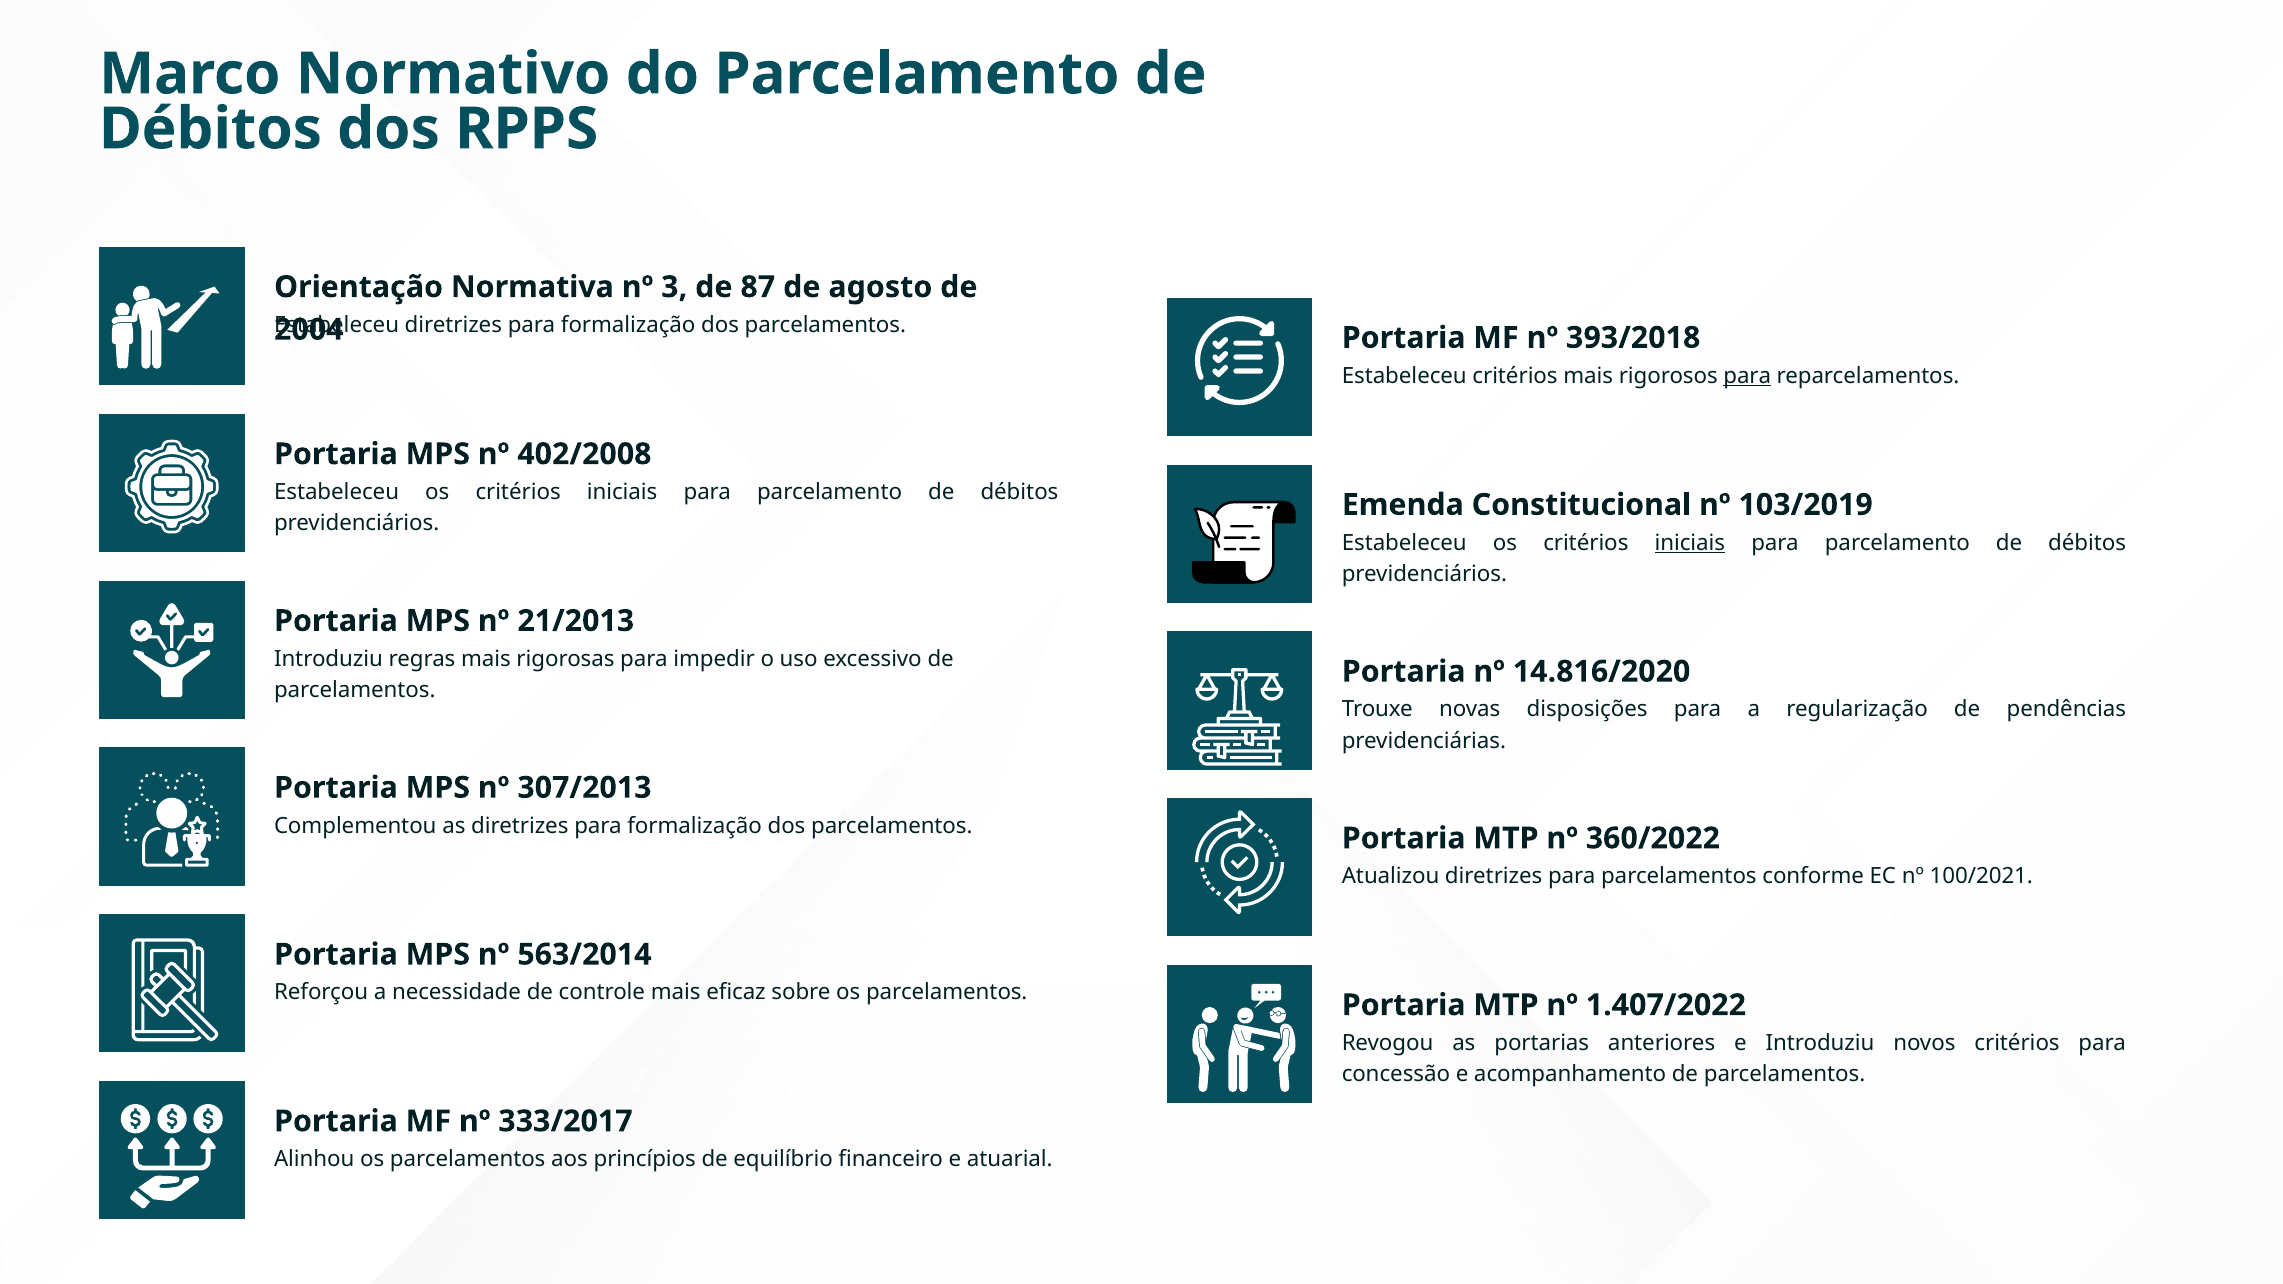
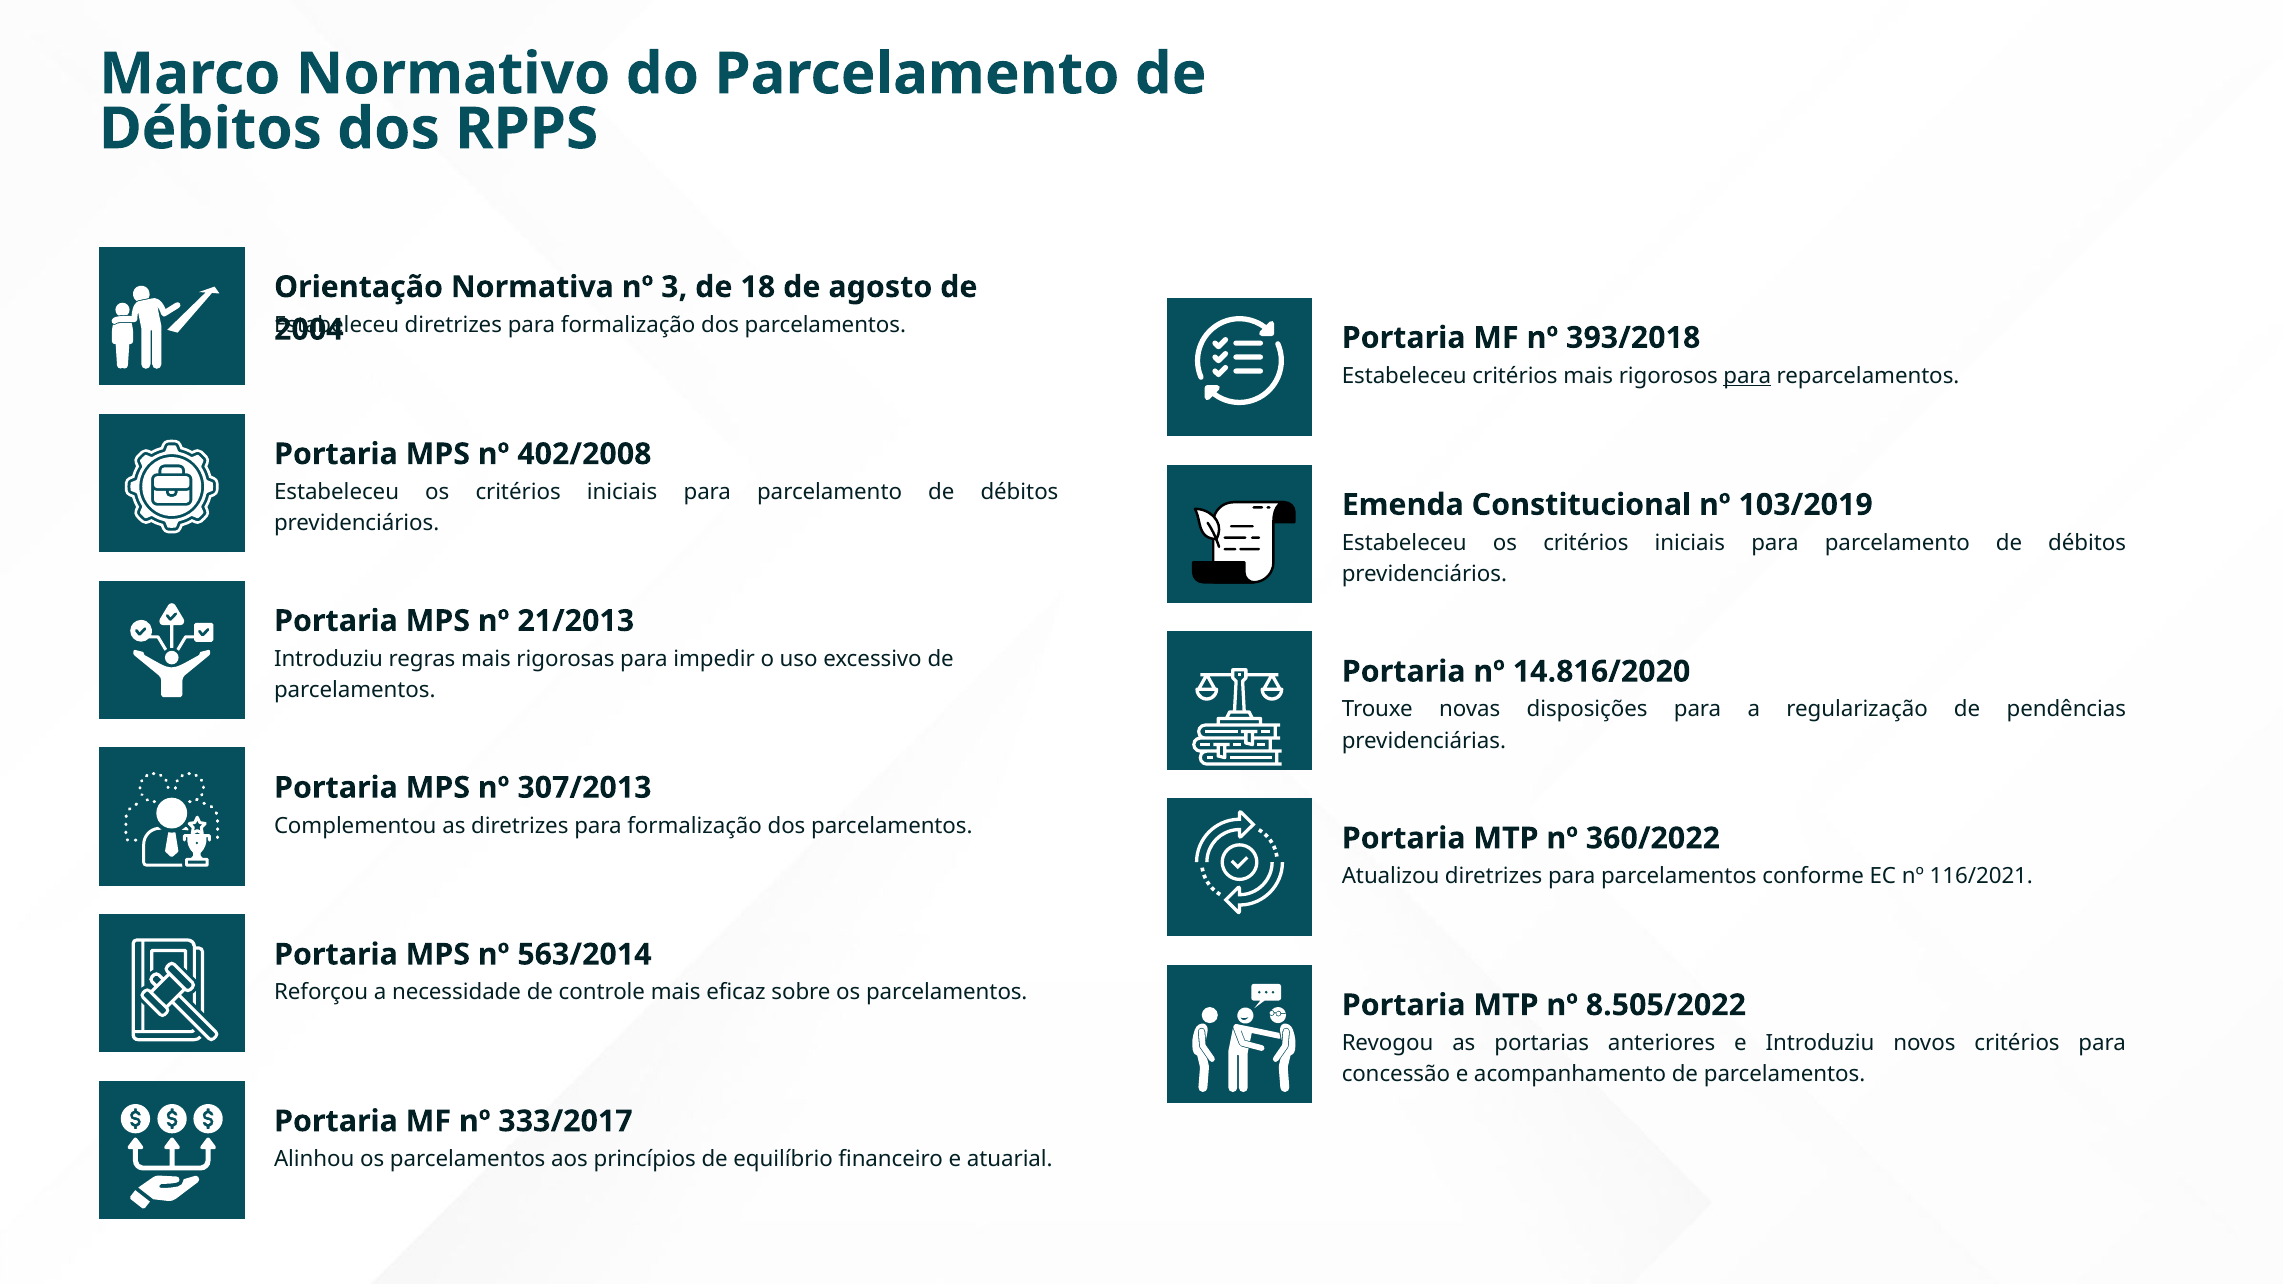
87: 87 -> 18 (758, 287)
iniciais underline: present -> none (1690, 543)
100/2021: 100/2021 -> 116/2021 (1981, 876)
1.407/2022: 1.407/2022 -> 8.505/2022 (1666, 1005)
